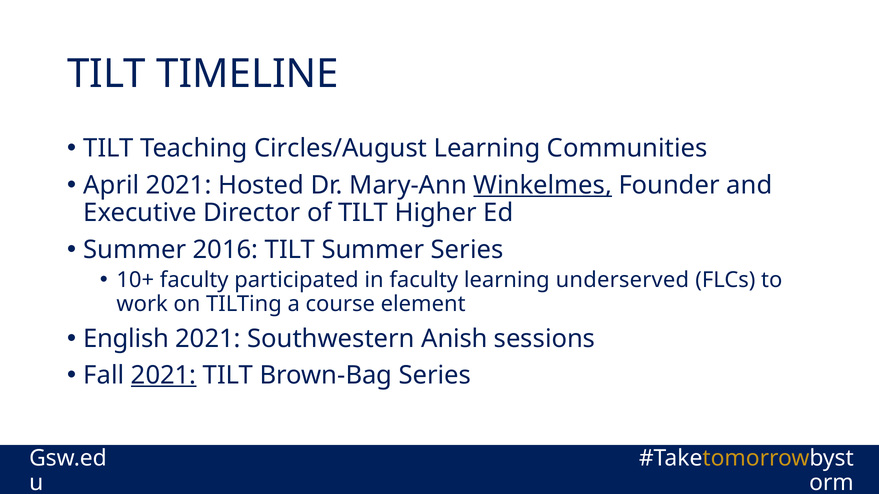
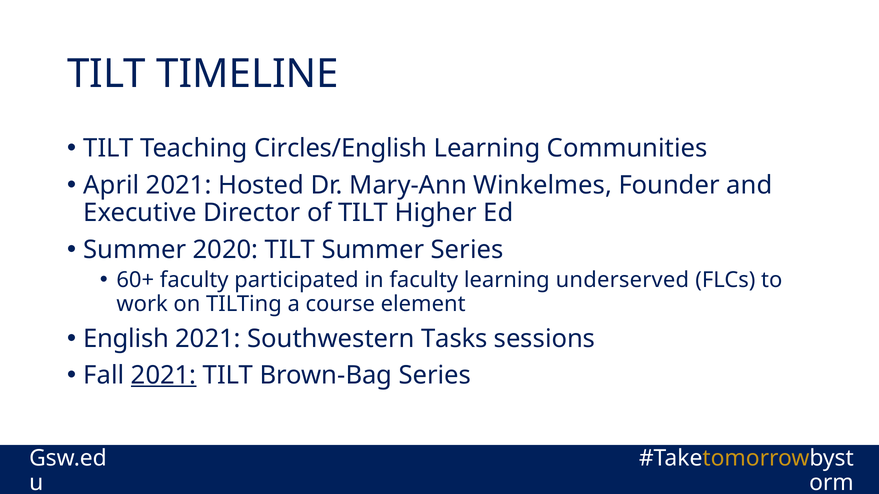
Circles/August: Circles/August -> Circles/English (341, 149)
Winkelmes underline: present -> none (543, 185)
2016: 2016 -> 2020 (226, 250)
10+: 10+ -> 60+ (135, 280)
Anish: Anish -> Tasks (454, 339)
